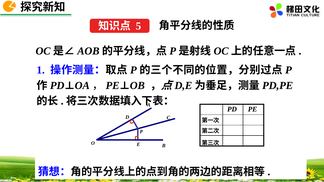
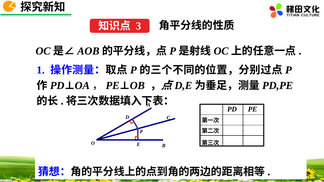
5: 5 -> 3 (138, 26)
